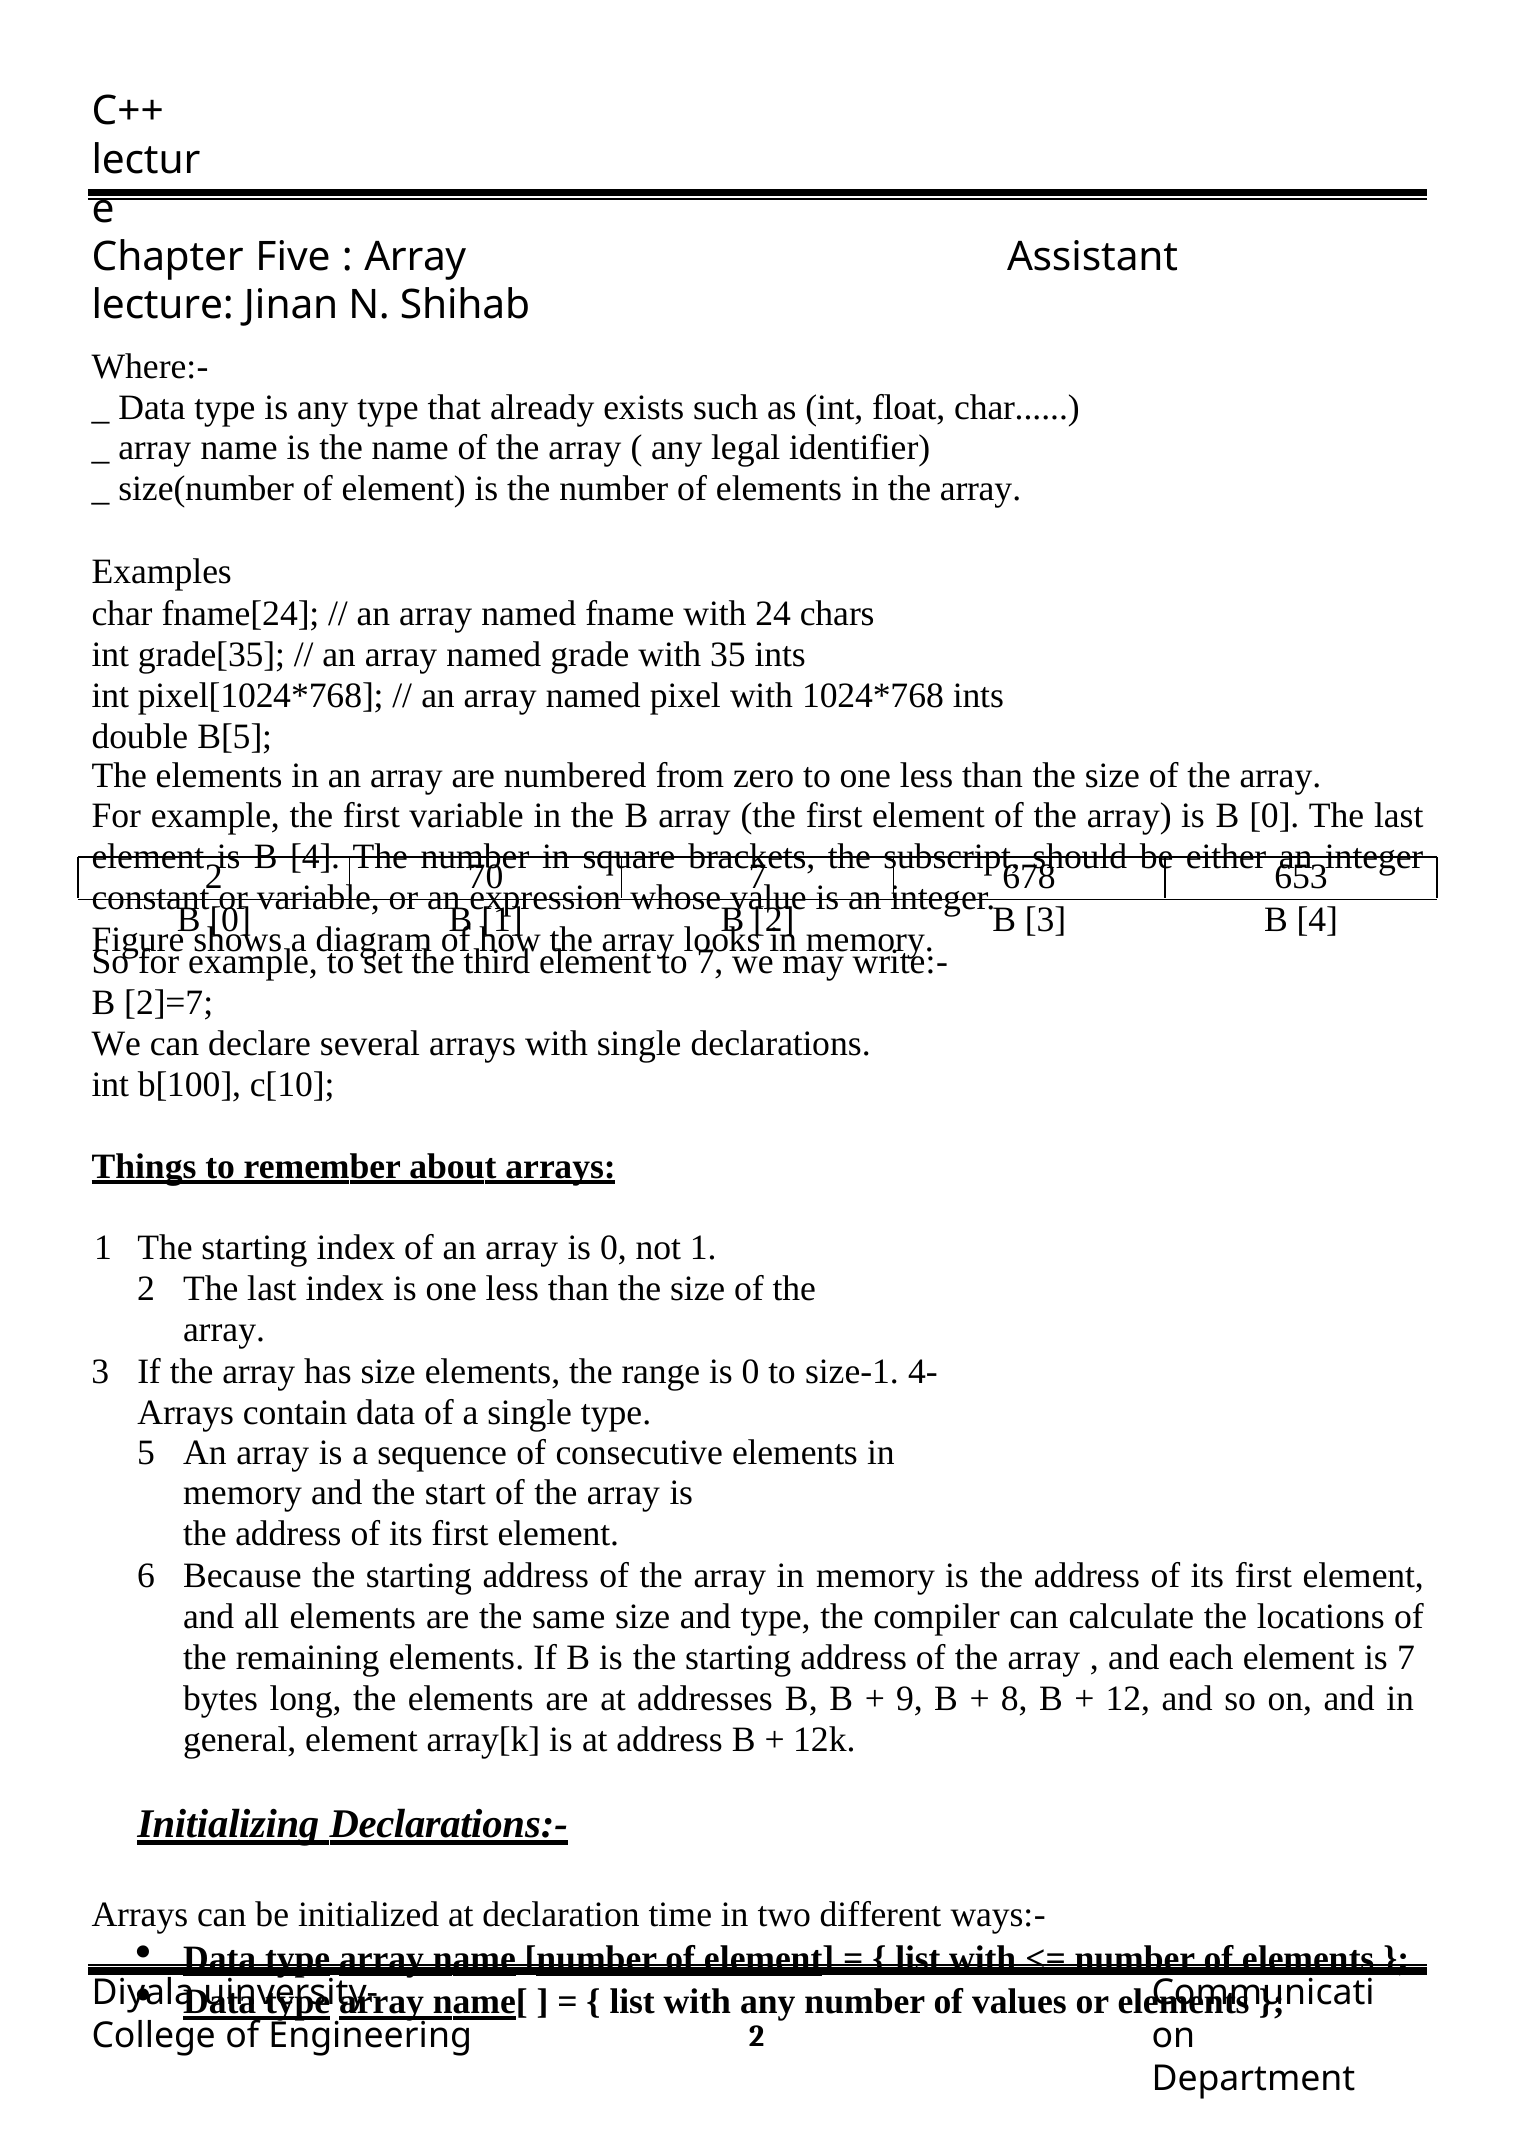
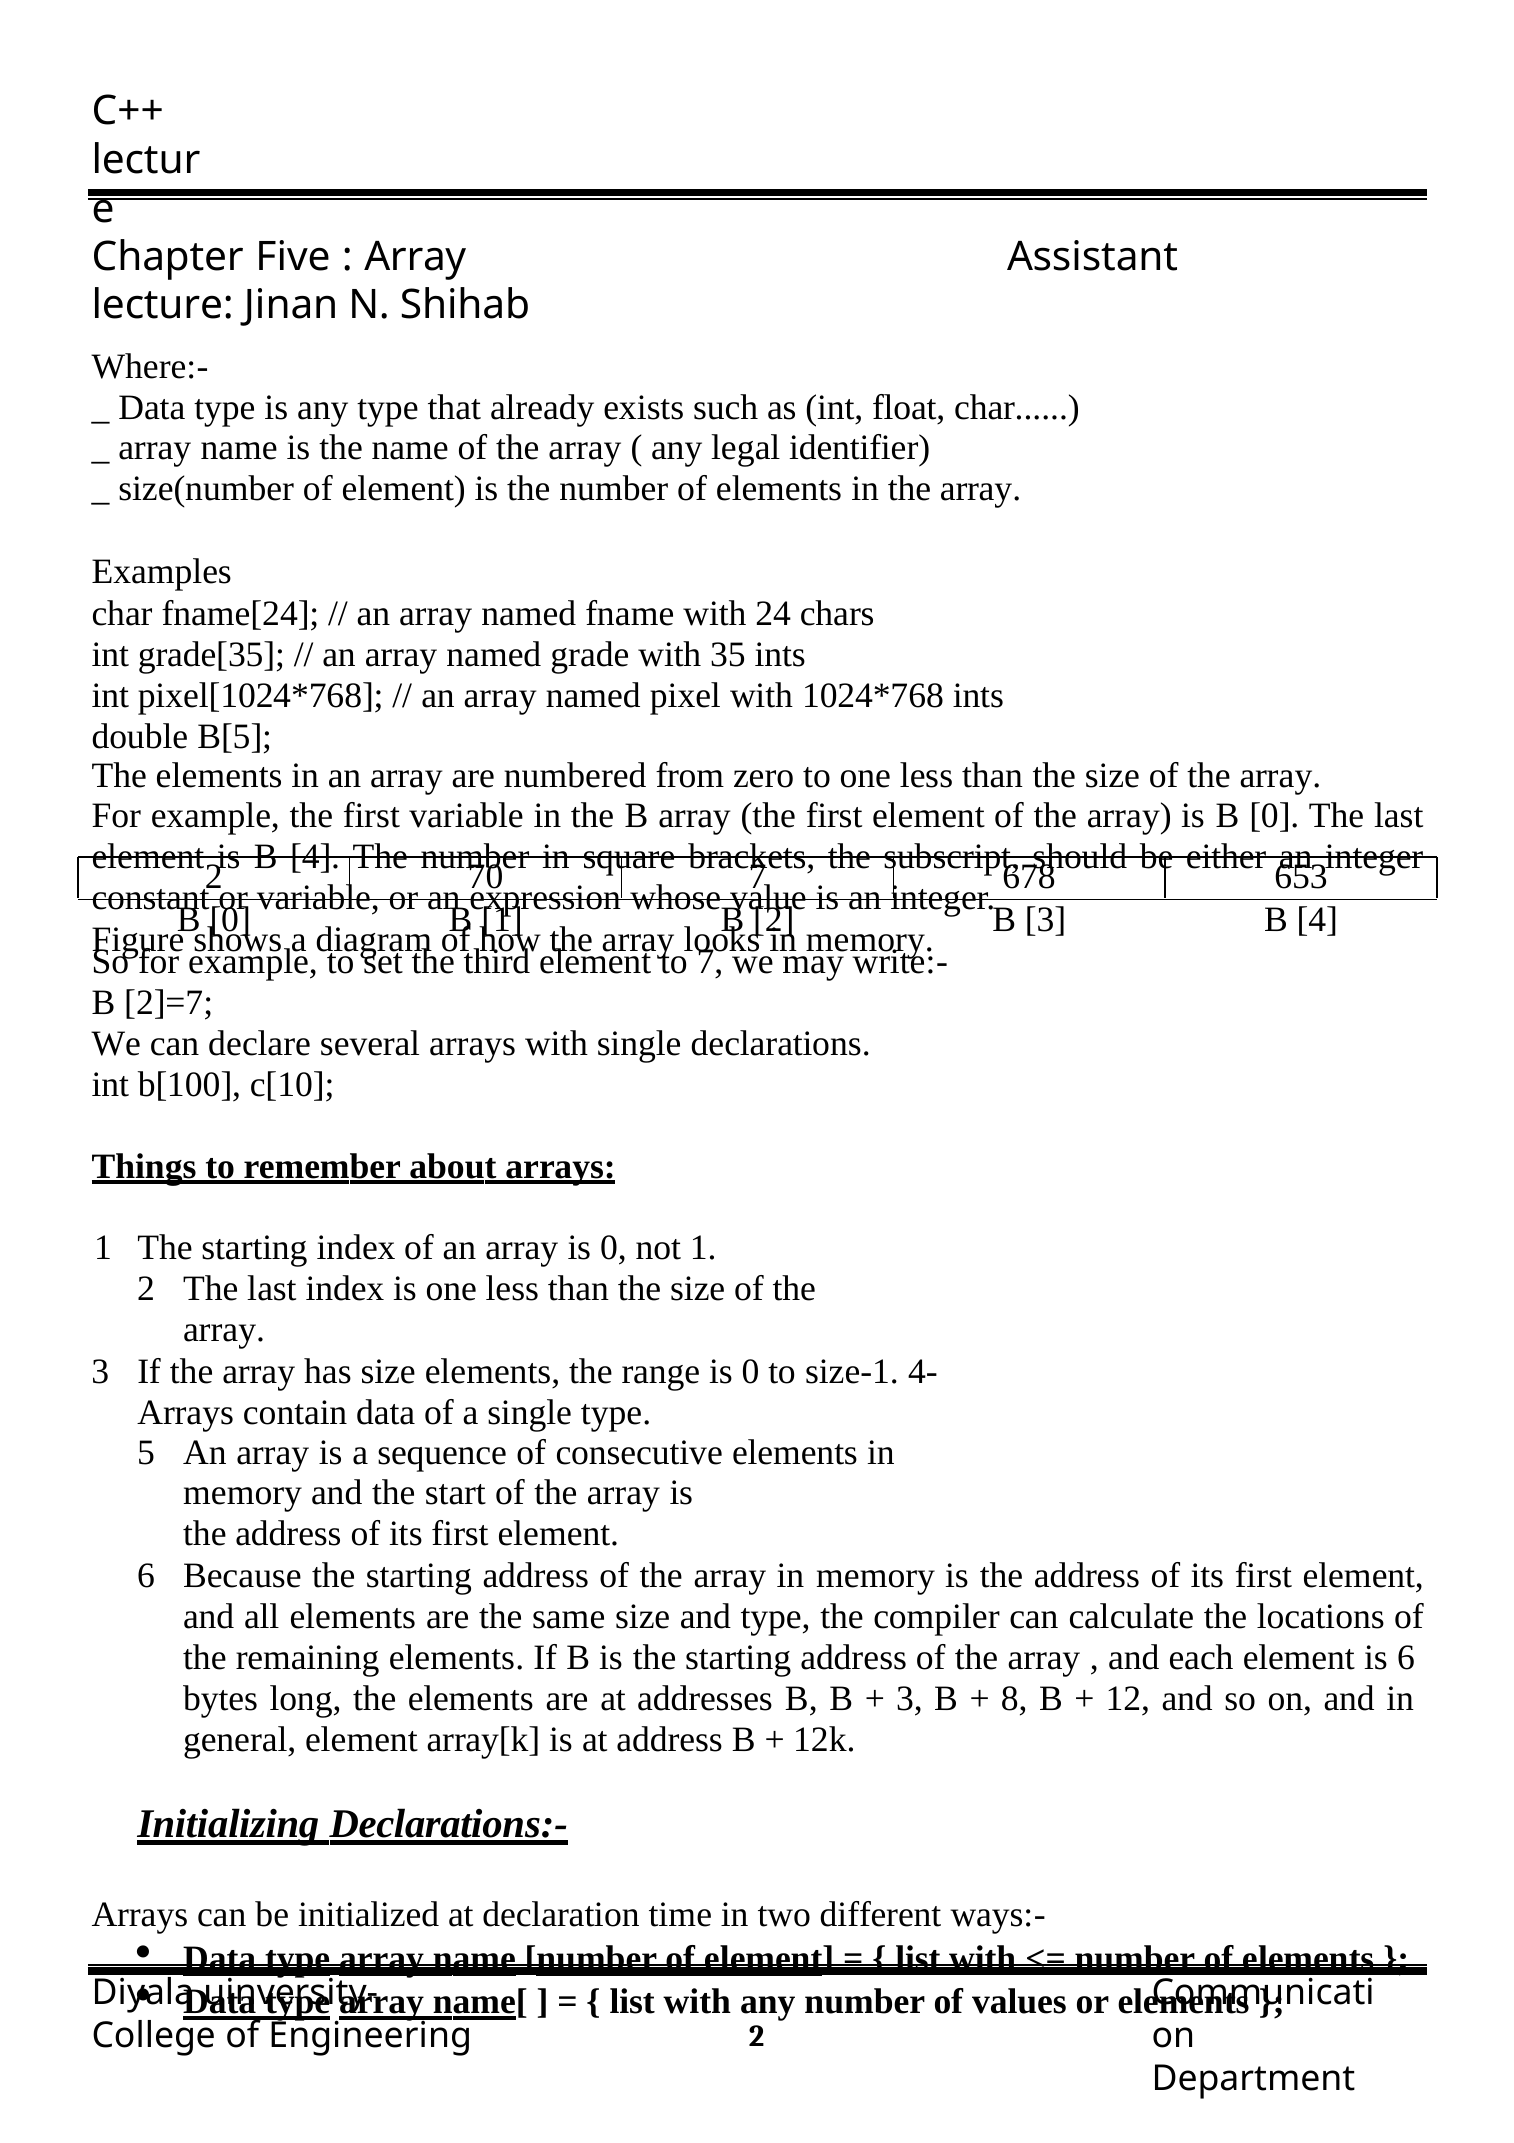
is 7: 7 -> 6 (1406, 1657)
9: 9 -> 3 (909, 1699)
